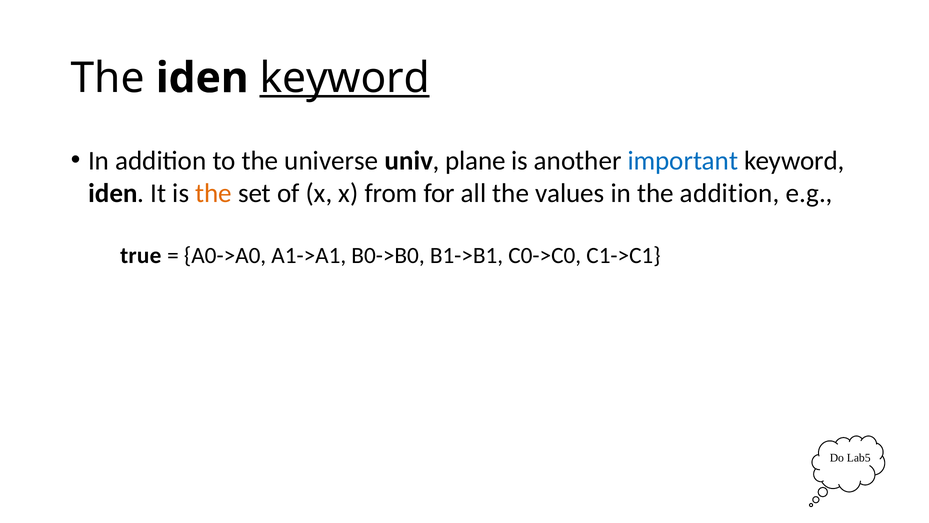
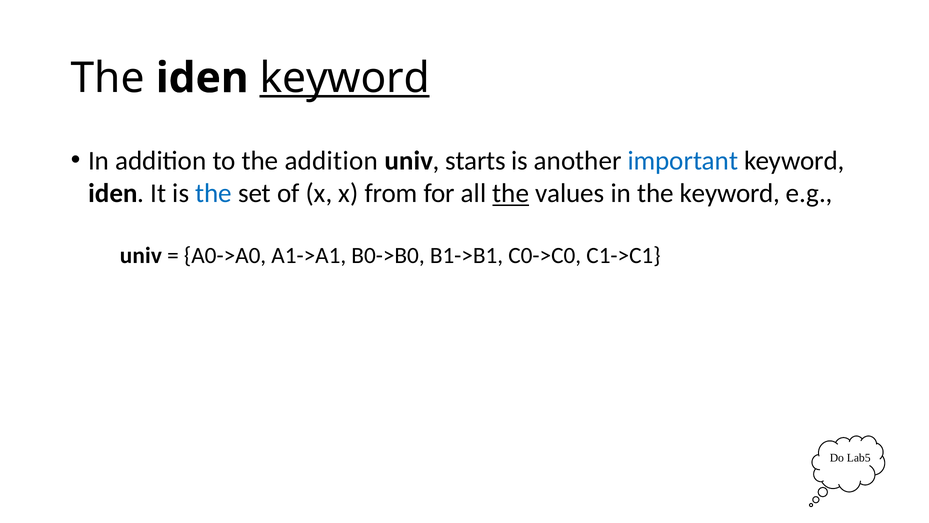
the universe: universe -> addition (331, 161)
plane: plane -> starts (475, 161)
the colour: orange -> blue (214, 193)
the underline: none -> present (511, 193)
the addition: addition -> keyword (730, 193)
true: true -> univ (141, 255)
